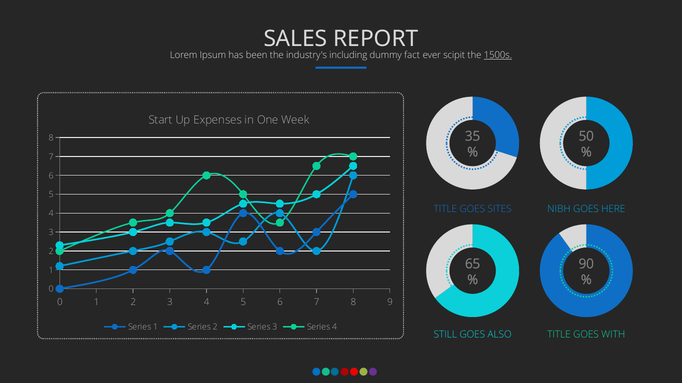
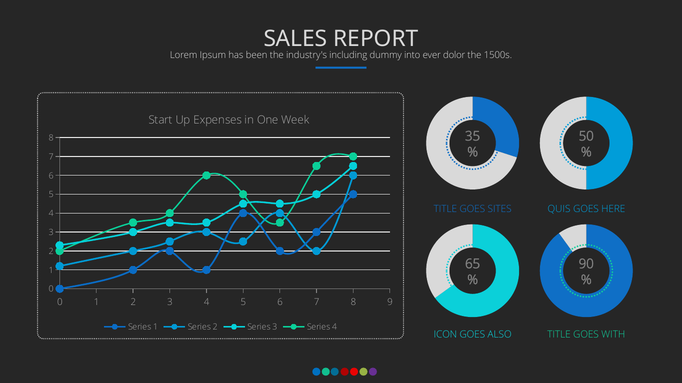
fact: fact -> into (412, 55)
scipit: scipit -> dolor (454, 55)
1500s underline: present -> none (498, 55)
NIBH: NIBH -> QUIS (559, 209)
STILL: STILL -> ICON (445, 335)
